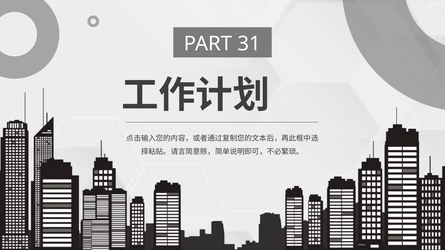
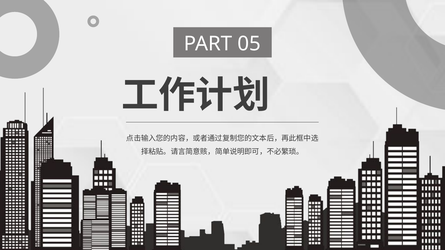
31: 31 -> 05 (249, 44)
